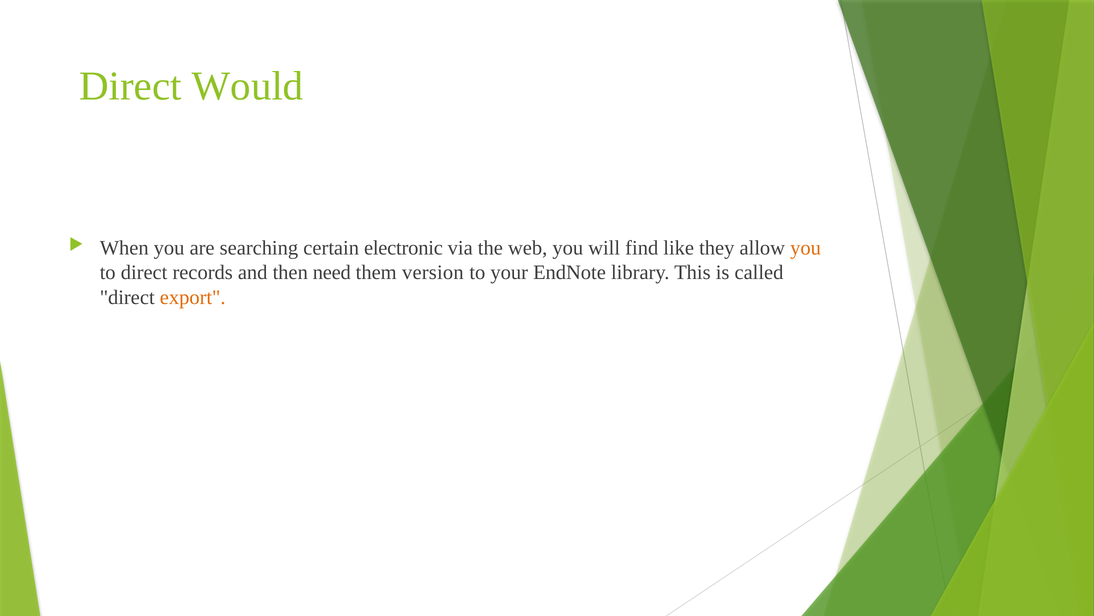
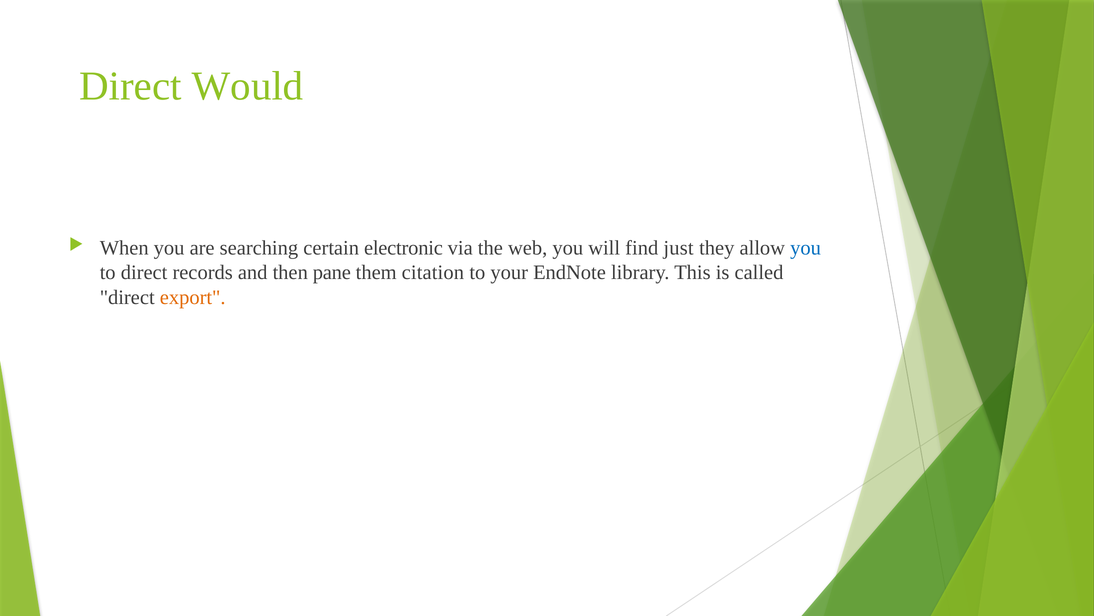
like: like -> just (679, 248)
you colour: orange -> blue (806, 248)
need: need -> pane (332, 272)
version: version -> citation (433, 272)
